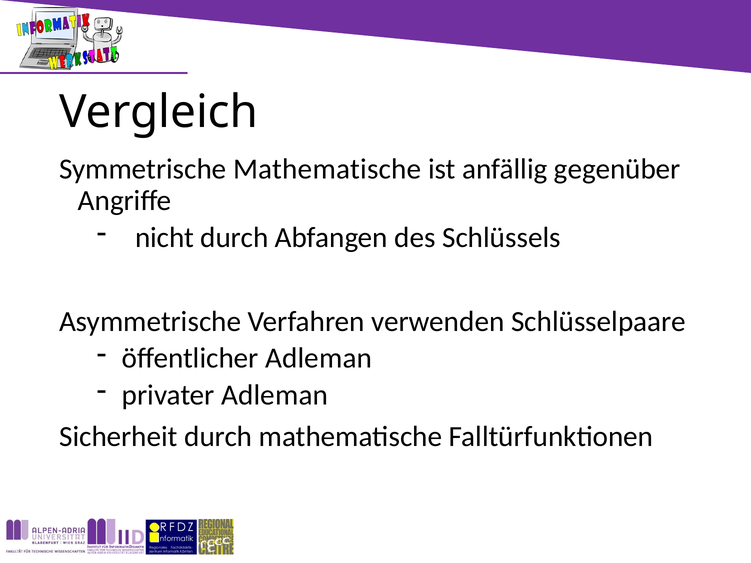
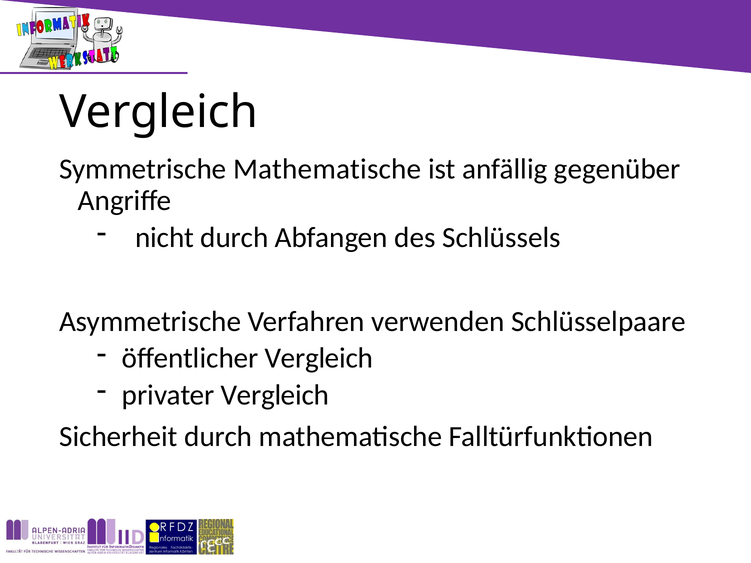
öffentlicher Adleman: Adleman -> Vergleich (319, 358)
privater Adleman: Adleman -> Vergleich (275, 395)
